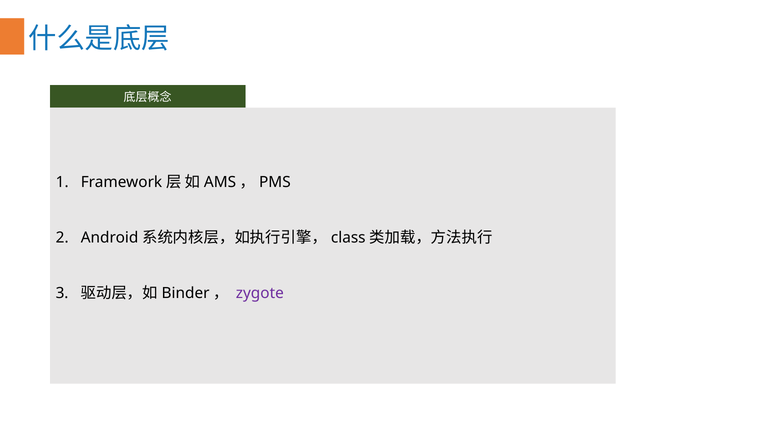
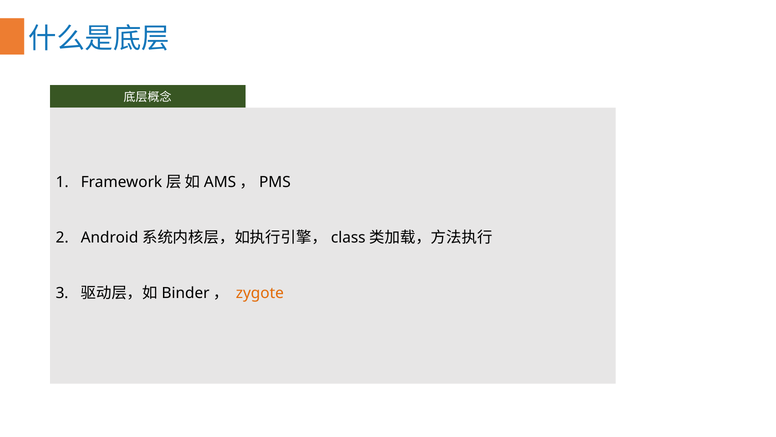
zygote colour: purple -> orange (260, 293)
